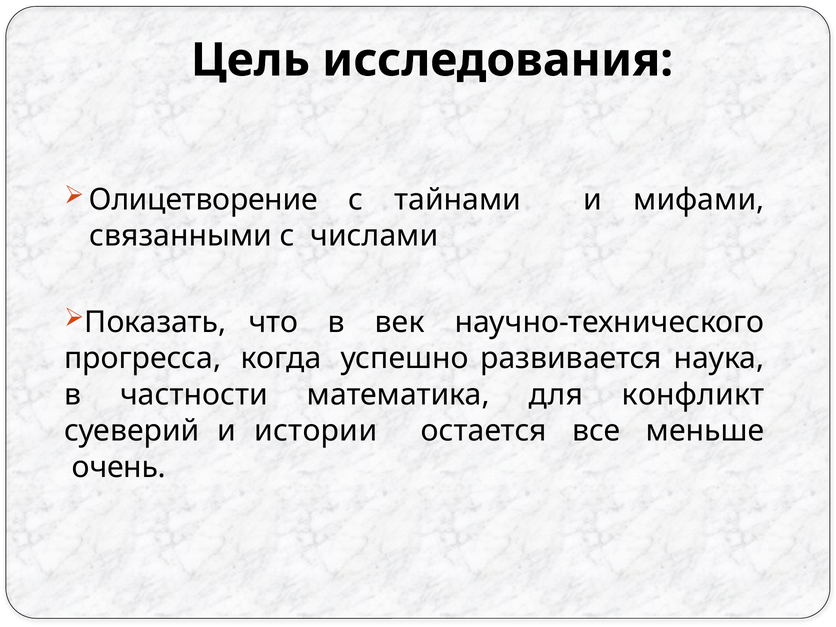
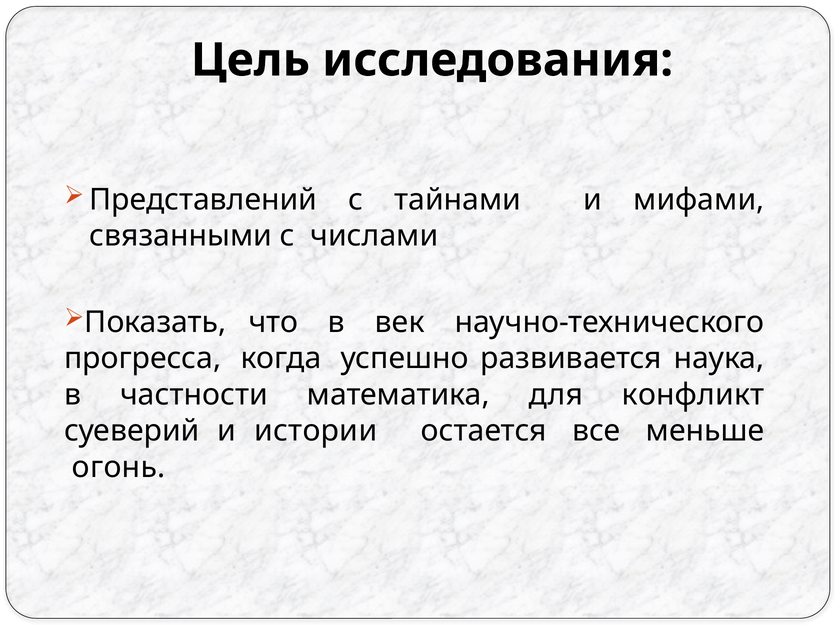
Олицетворение: Олицетворение -> Представлений (203, 200)
очень: очень -> огонь (119, 467)
